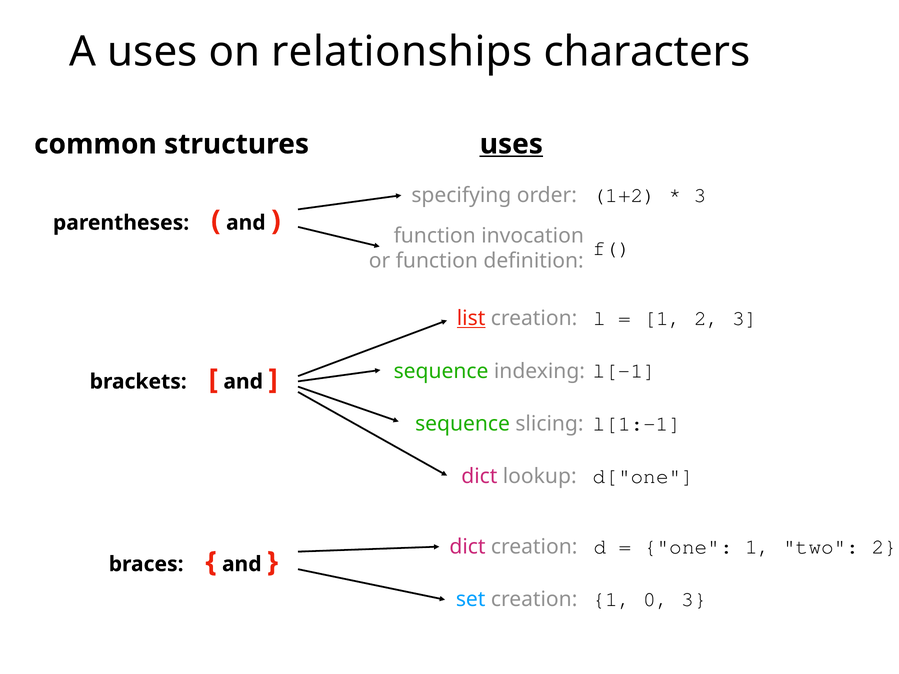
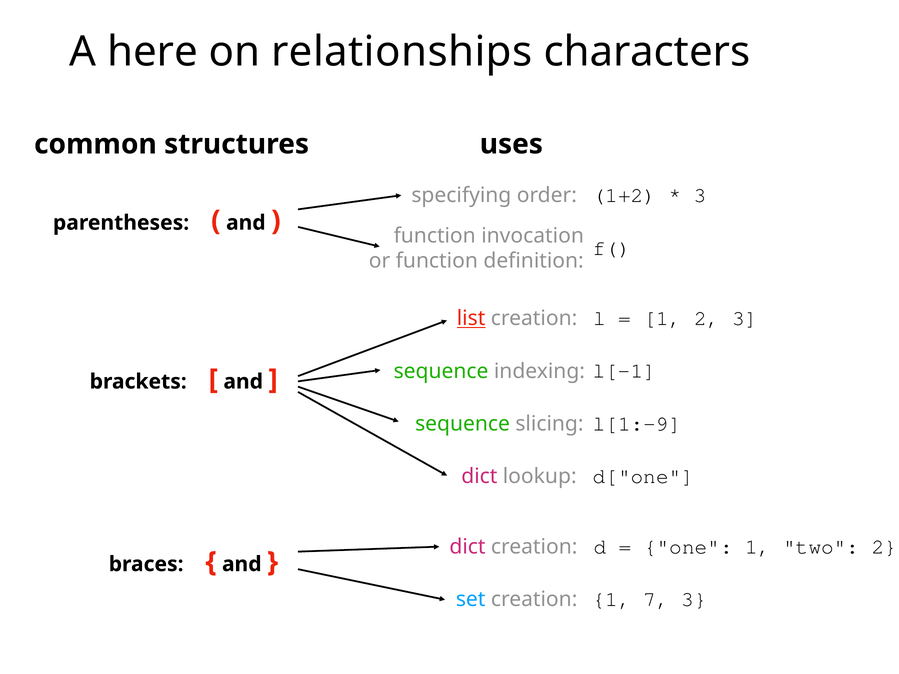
A uses: uses -> here (153, 52)
uses underline: present -> none (511, 144)
l[1:-1: l[1:-1 -> l[1:-9 (637, 424)
0: 0 -> 7 (656, 599)
